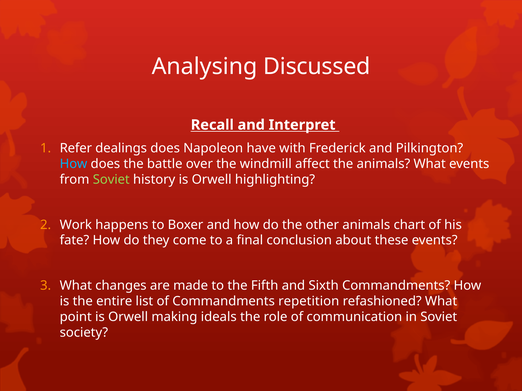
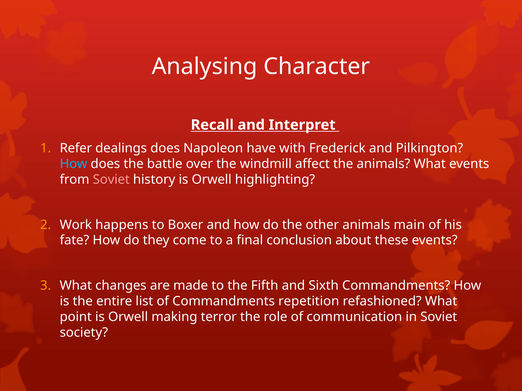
Discussed: Discussed -> Character (317, 67)
Soviet colour: light green -> pink (111, 180)
chart: chart -> main (409, 225)
ideals: ideals -> terror (219, 317)
